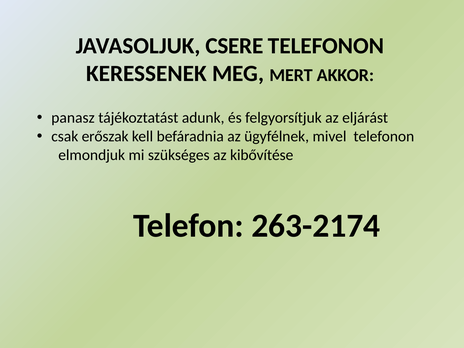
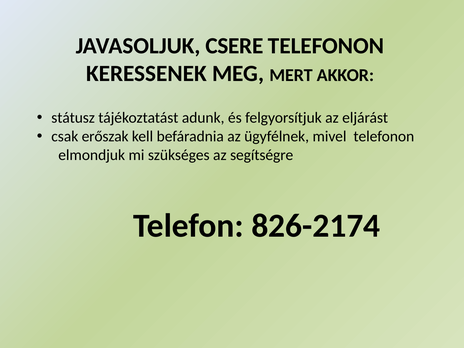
panasz: panasz -> státusz (73, 118)
kibővítése: kibővítése -> segítségre (262, 155)
263-2174: 263-2174 -> 826-2174 (316, 226)
